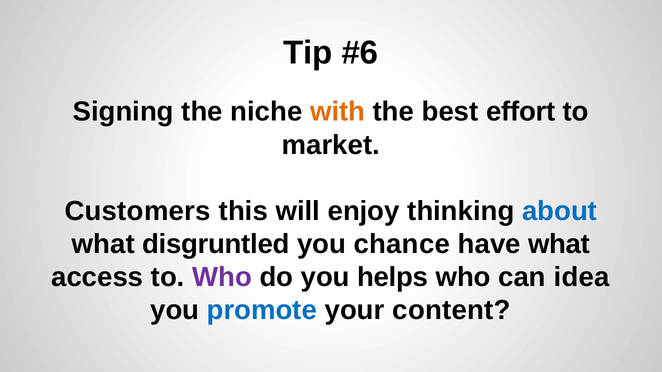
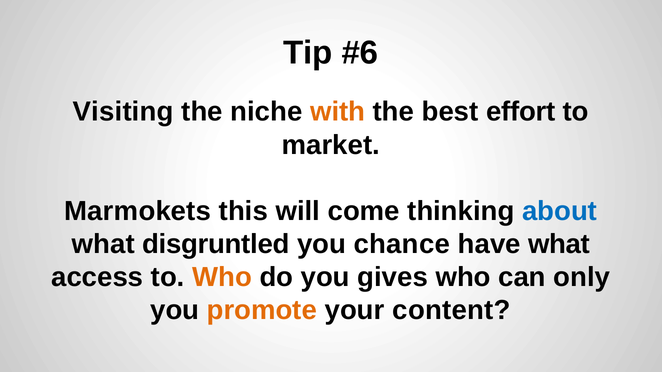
Signing: Signing -> Visiting (123, 112)
Customers: Customers -> Marmokets (138, 211)
enjoy: enjoy -> come (364, 211)
Who colour: purple -> orange (222, 277)
helps: helps -> gives (393, 277)
idea: idea -> only (582, 277)
promote colour: blue -> orange (262, 311)
